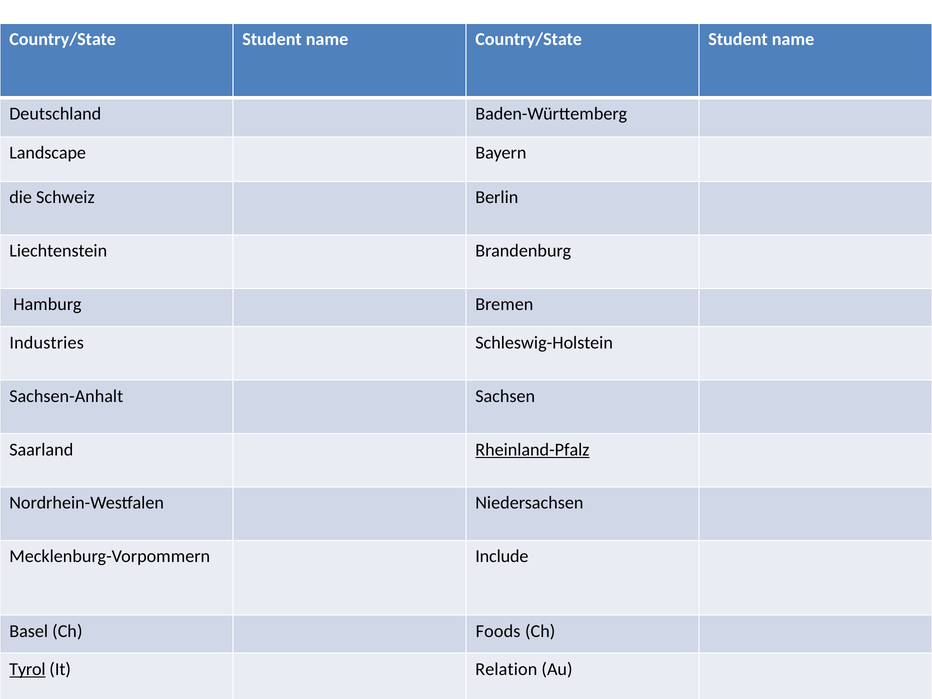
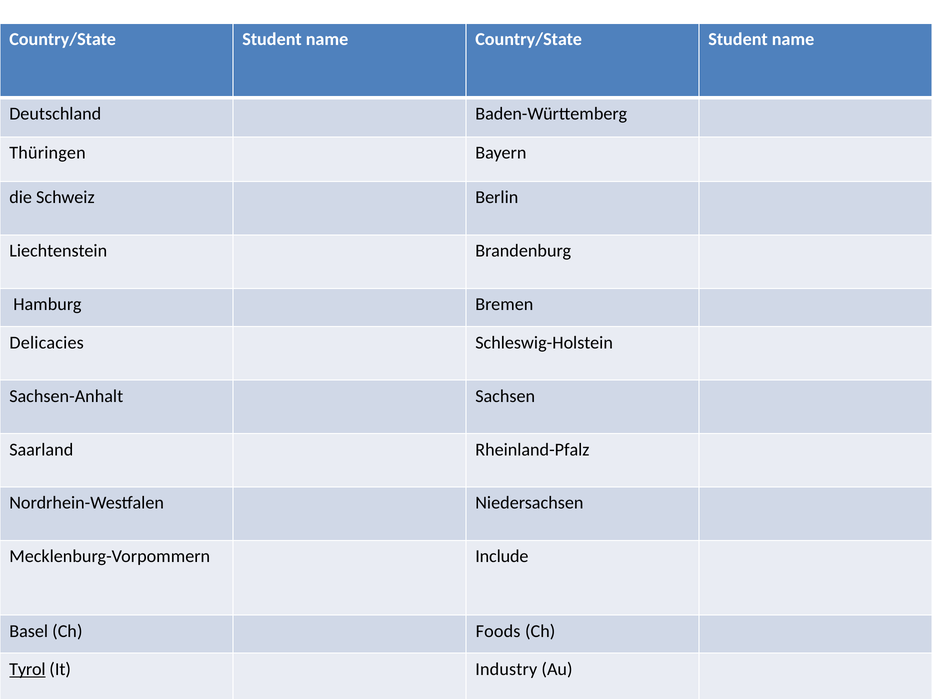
Landscape: Landscape -> Thüringen (48, 153)
Industries: Industries -> Delicacies (47, 343)
Rheinland-Pfalz underline: present -> none (532, 450)
Relation: Relation -> Industry (506, 669)
